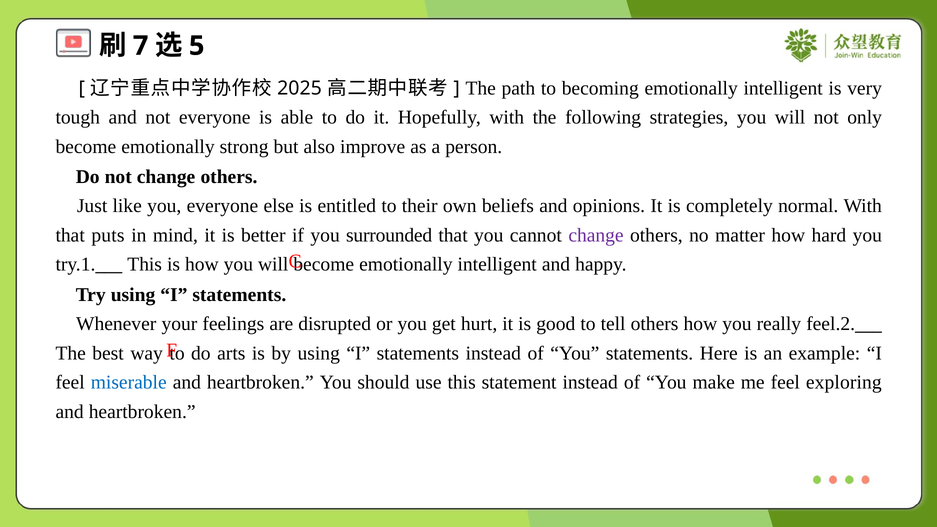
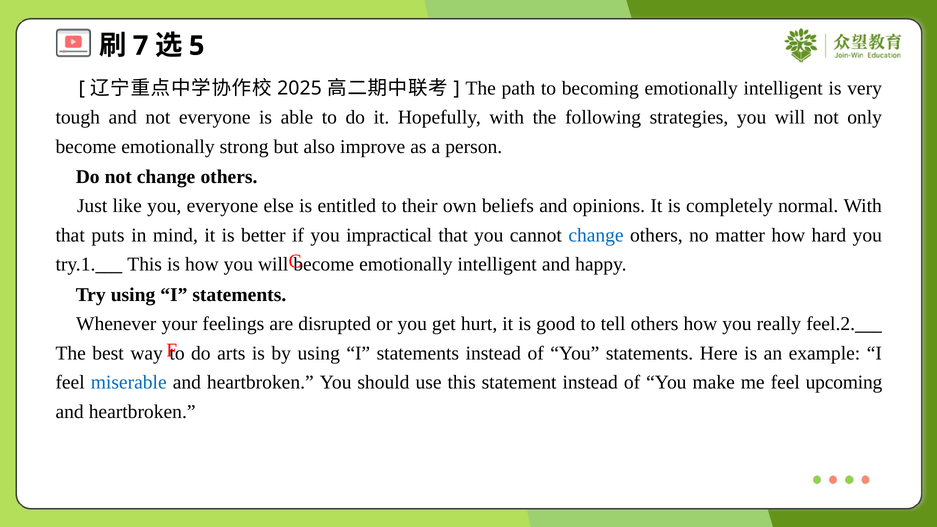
surrounded: surrounded -> impractical (389, 235)
change colour: purple -> blue (596, 235)
exploring: exploring -> upcoming (844, 383)
